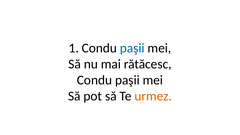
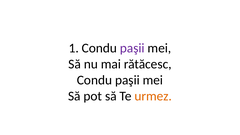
paşii colour: blue -> purple (132, 48)
